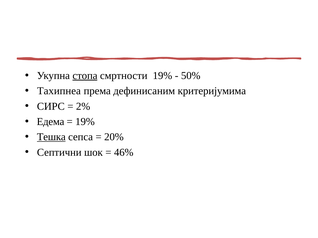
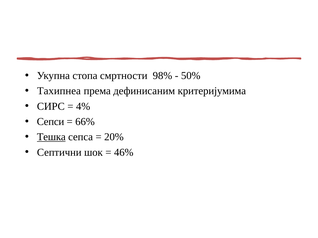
стопа underline: present -> none (85, 76)
смртности 19%: 19% -> 98% (162, 76)
2%: 2% -> 4% (83, 107)
Едема: Едема -> Сепси (51, 122)
19%: 19% -> 66% (85, 122)
